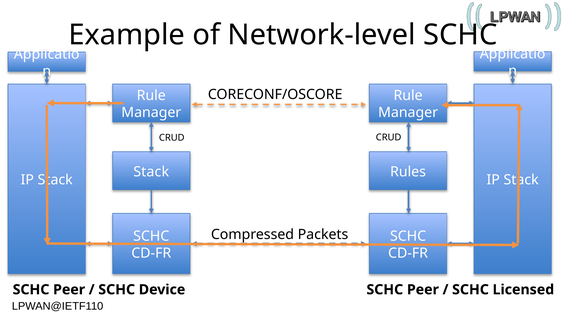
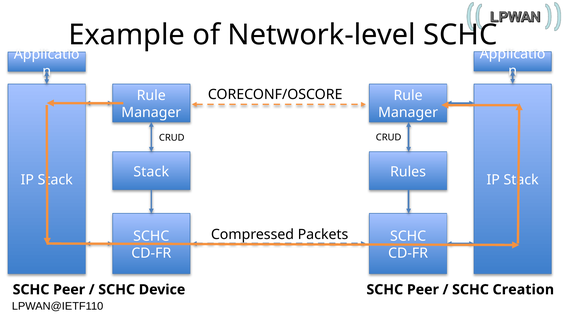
Licensed: Licensed -> Creation (523, 290)
